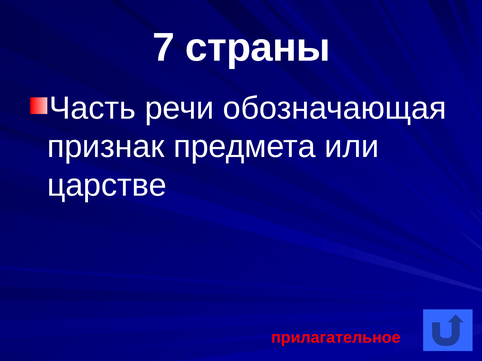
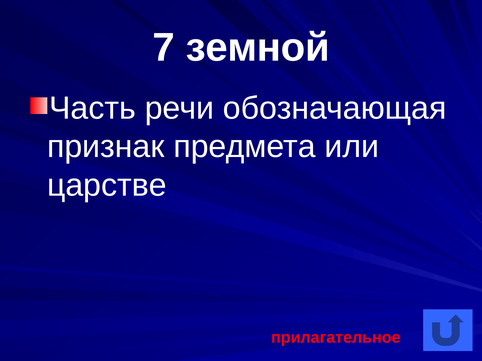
страны: страны -> земной (258, 48)
